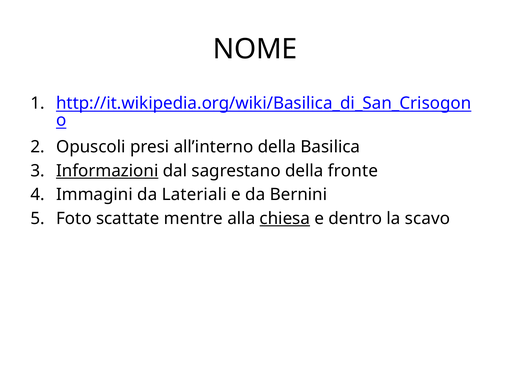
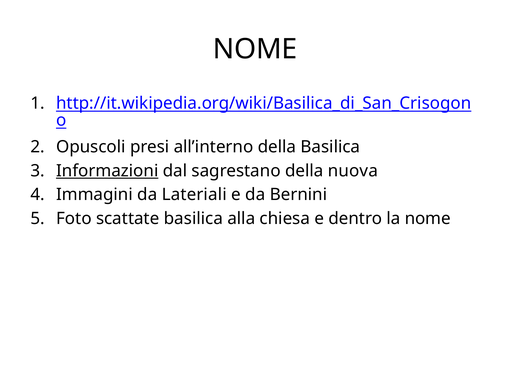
fronte: fronte -> nuova (353, 171)
scattate mentre: mentre -> basilica (193, 218)
chiesa underline: present -> none (285, 218)
la scavo: scavo -> nome (428, 218)
